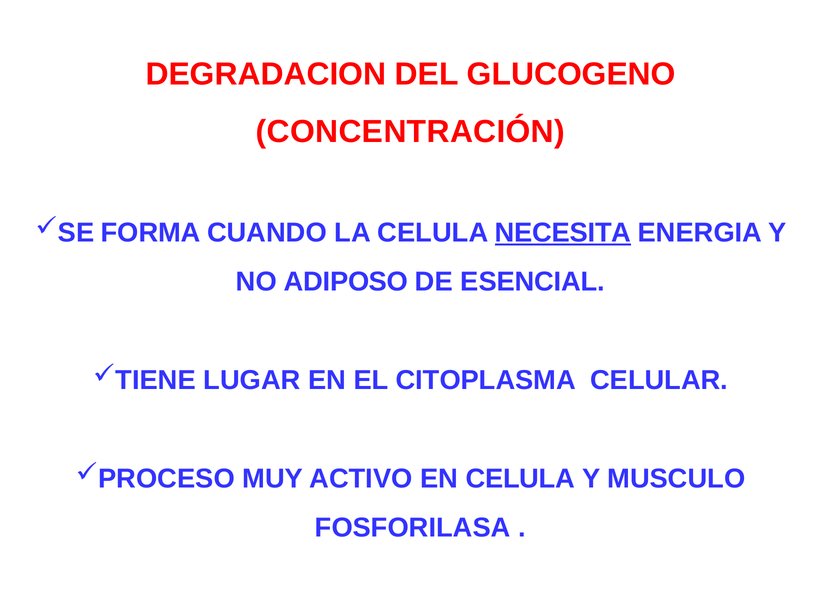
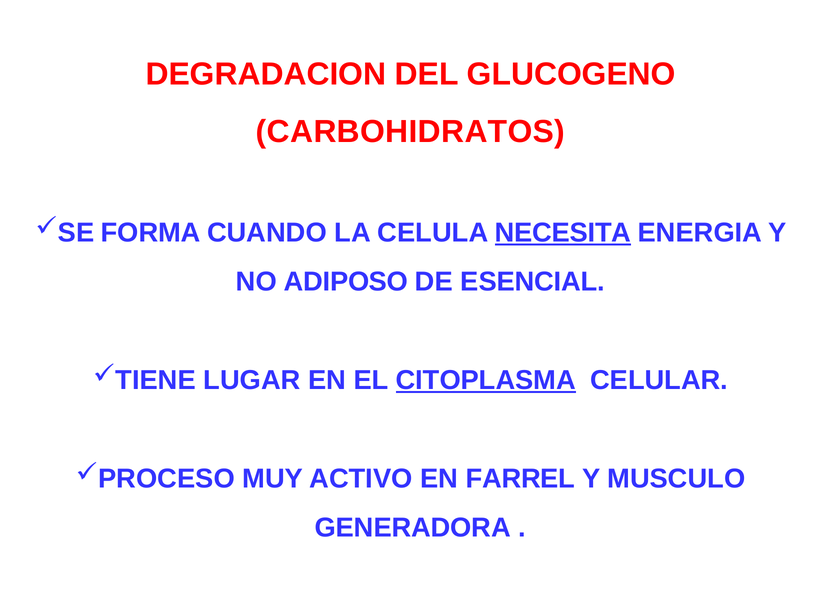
CONCENTRACIÓN: CONCENTRACIÓN -> CARBOHIDRATOS (410, 132)
CITOPLASMA underline: none -> present (486, 380)
EN CELULA: CELULA -> FARREL (520, 479)
FOSFORILASA: FOSFORILASA -> GENERADORA (413, 528)
